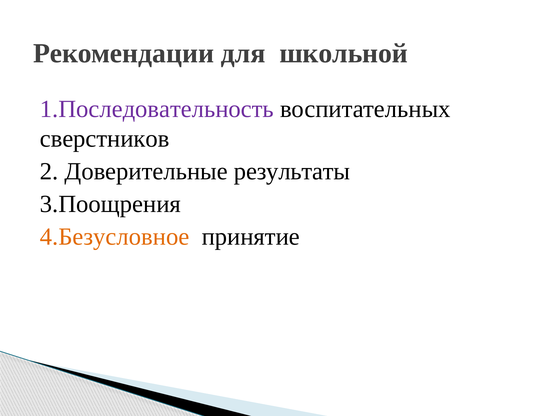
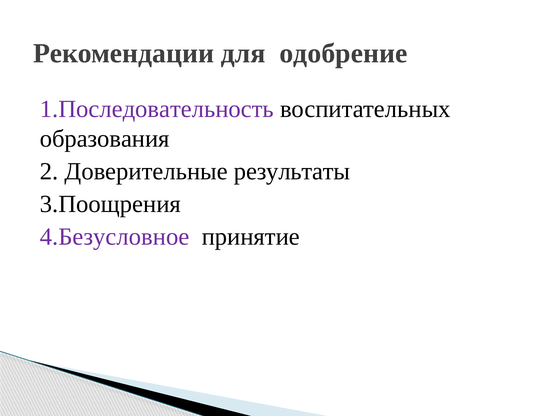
школьной: школьной -> одобрение (343, 53)
сверстников: сверстников -> образования (105, 139)
4.Безусловное colour: orange -> purple (115, 237)
